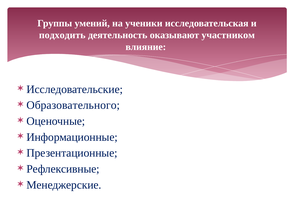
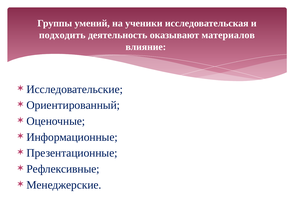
участником: участником -> материалов (228, 35)
Образовательного: Образовательного -> Ориентированный (73, 105)
